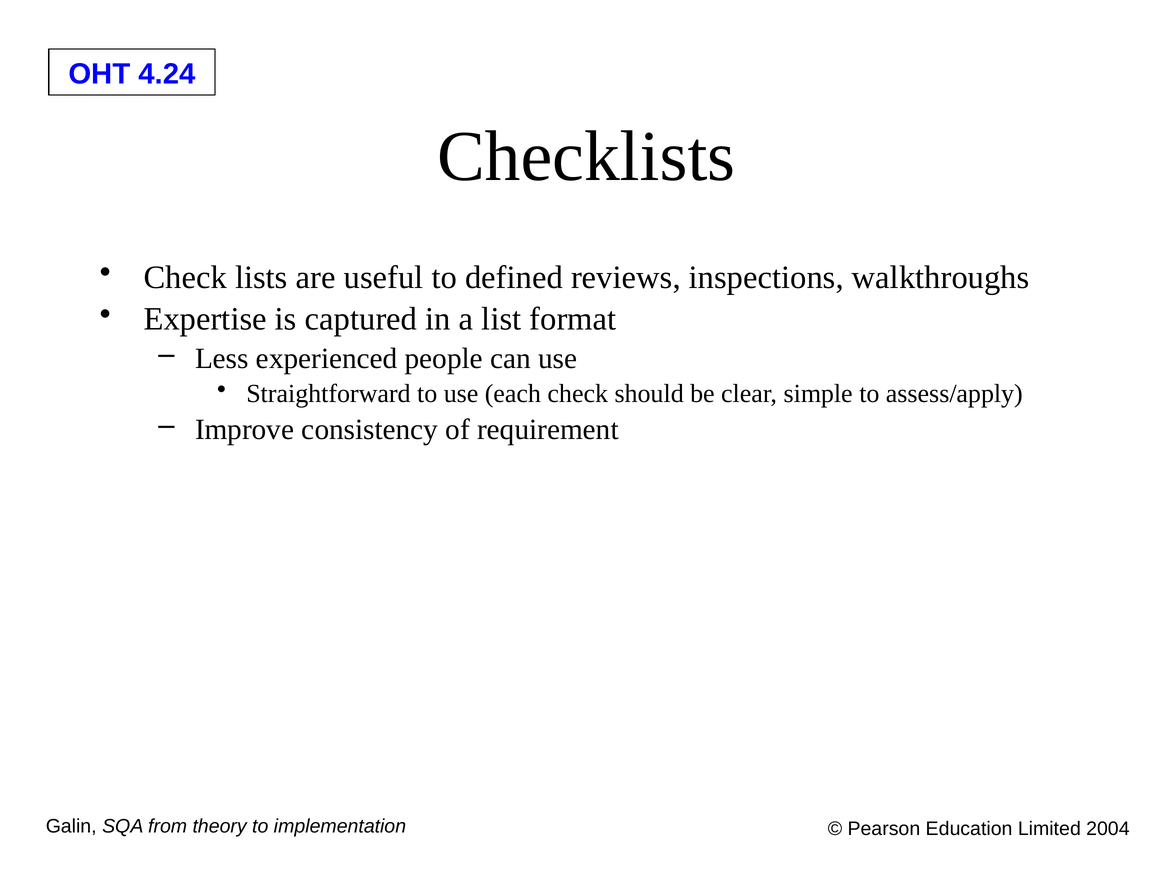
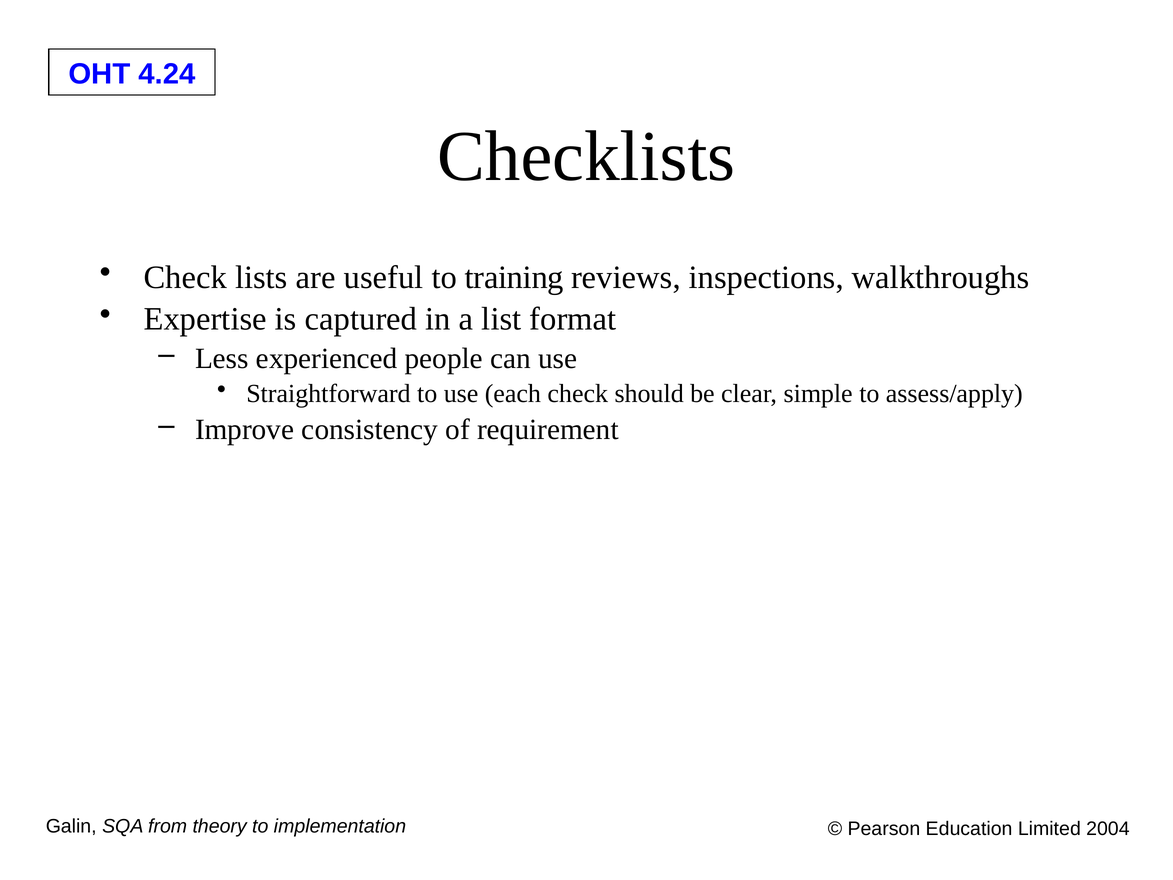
defined: defined -> training (514, 277)
